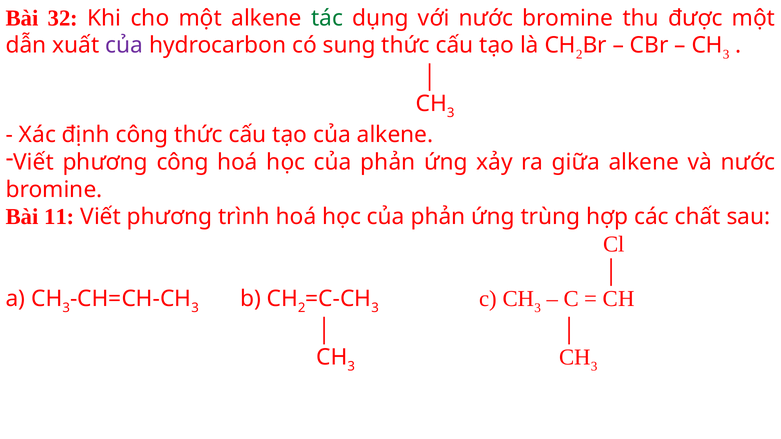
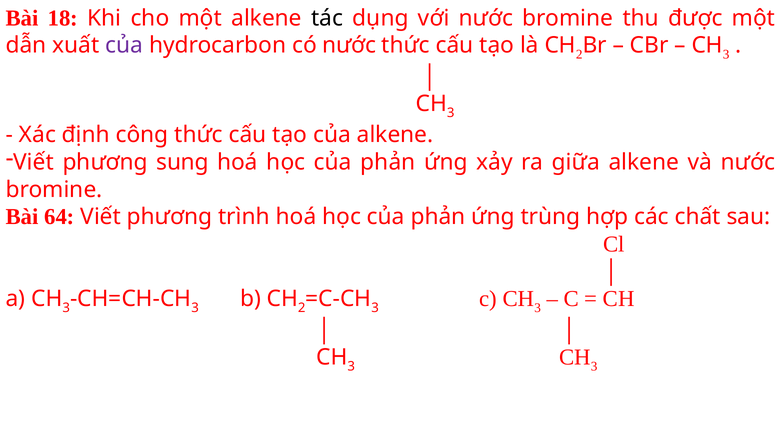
32: 32 -> 18 (63, 18)
tác colour: green -> black (327, 18)
có sung: sung -> nước (349, 45)
phương công: công -> sung (183, 162)
11: 11 -> 64 (59, 217)
